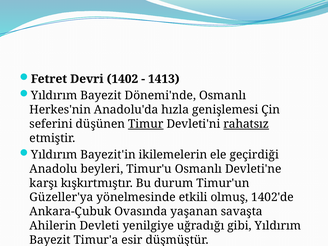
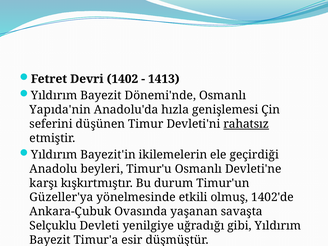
Herkes'nin: Herkes'nin -> Yapıda'nin (60, 110)
Timur underline: present -> none (146, 124)
Ahilerin: Ahilerin -> Selçuklu (53, 226)
